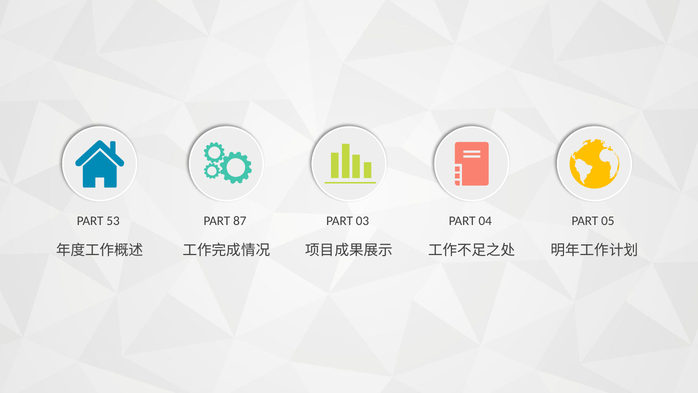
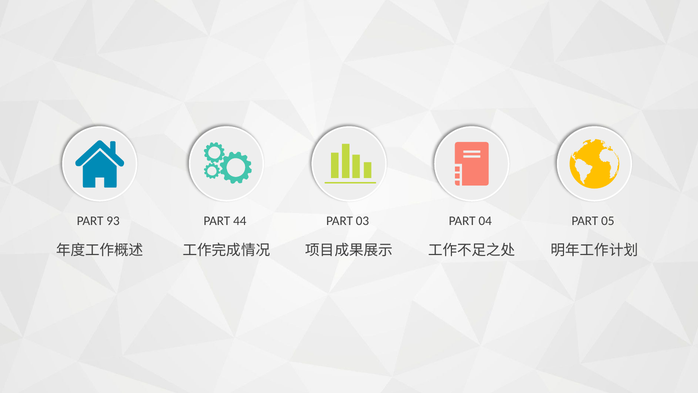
53: 53 -> 93 (113, 221)
87: 87 -> 44 (240, 221)
